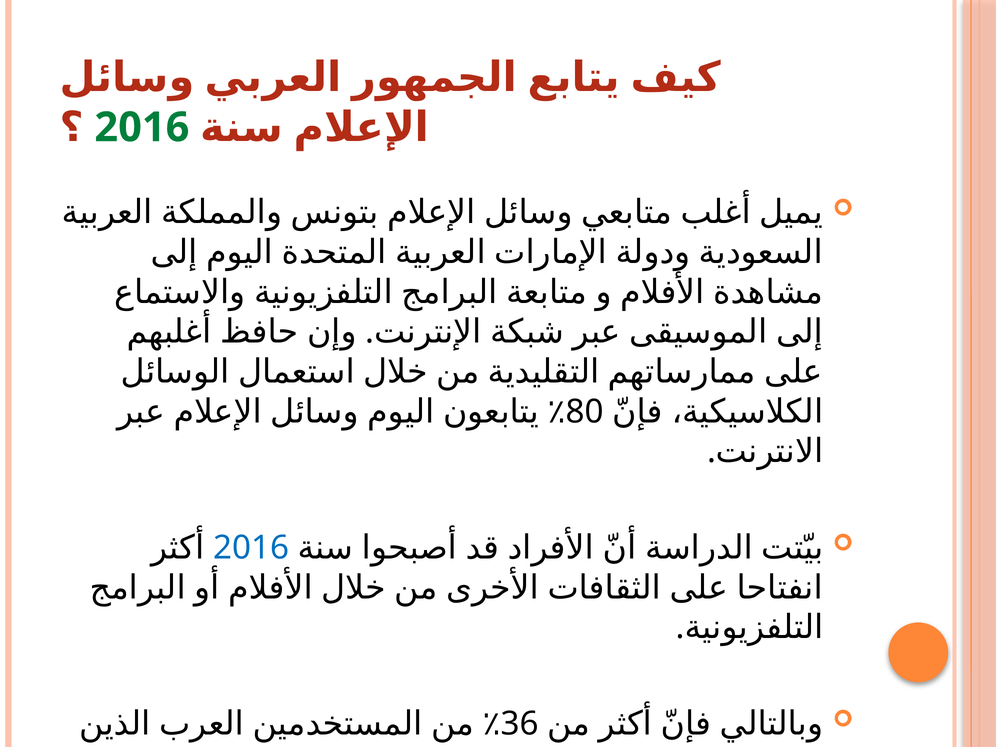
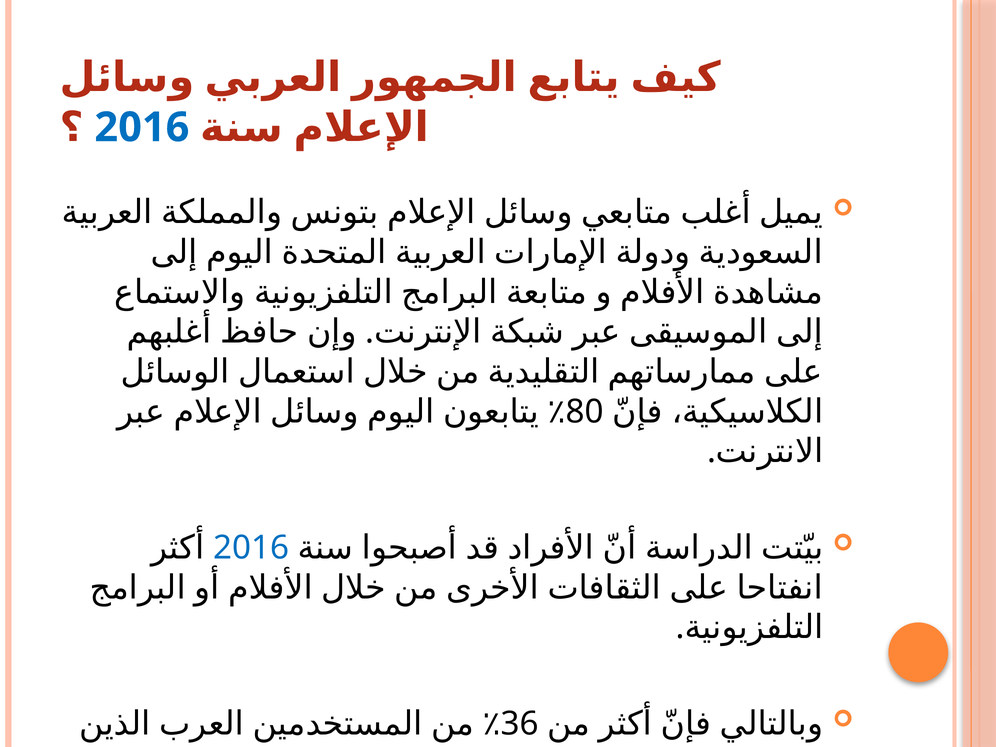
2016 colour: green -> blue (142, 127)
